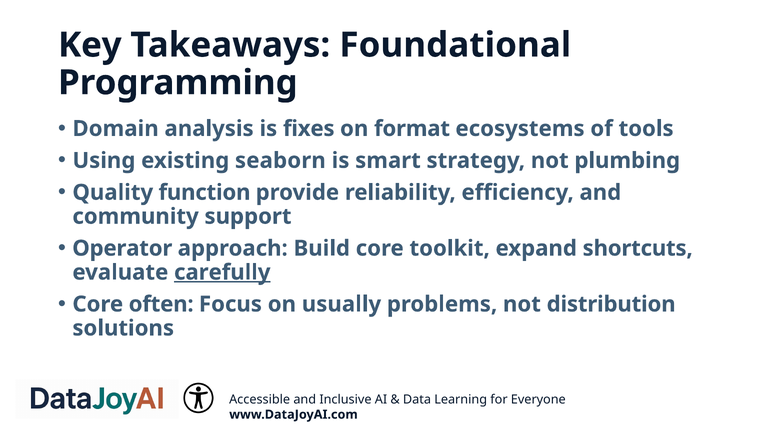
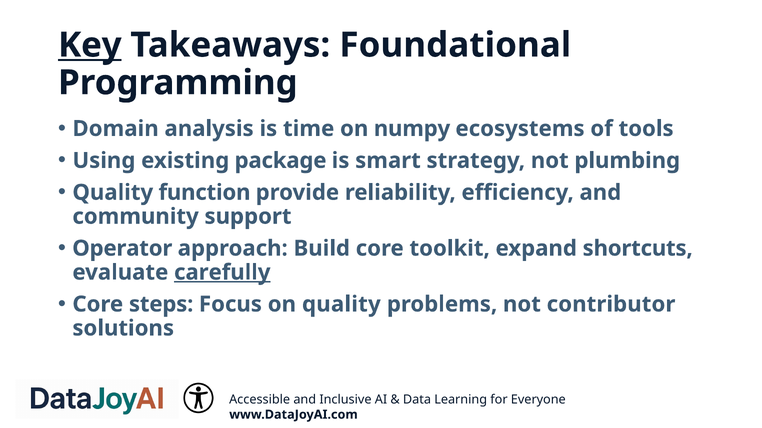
Key underline: none -> present (90, 45)
fixes: fixes -> time (309, 129)
format: format -> numpy (412, 129)
seaborn: seaborn -> package (281, 161)
often: often -> steps (161, 305)
on usually: usually -> quality (341, 305)
distribution: distribution -> contributor (611, 305)
